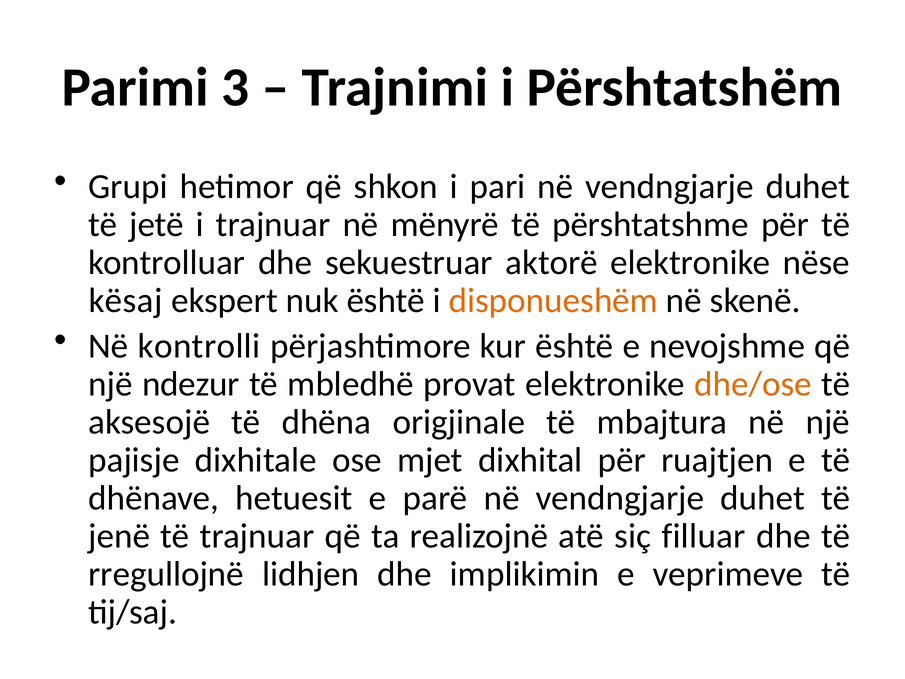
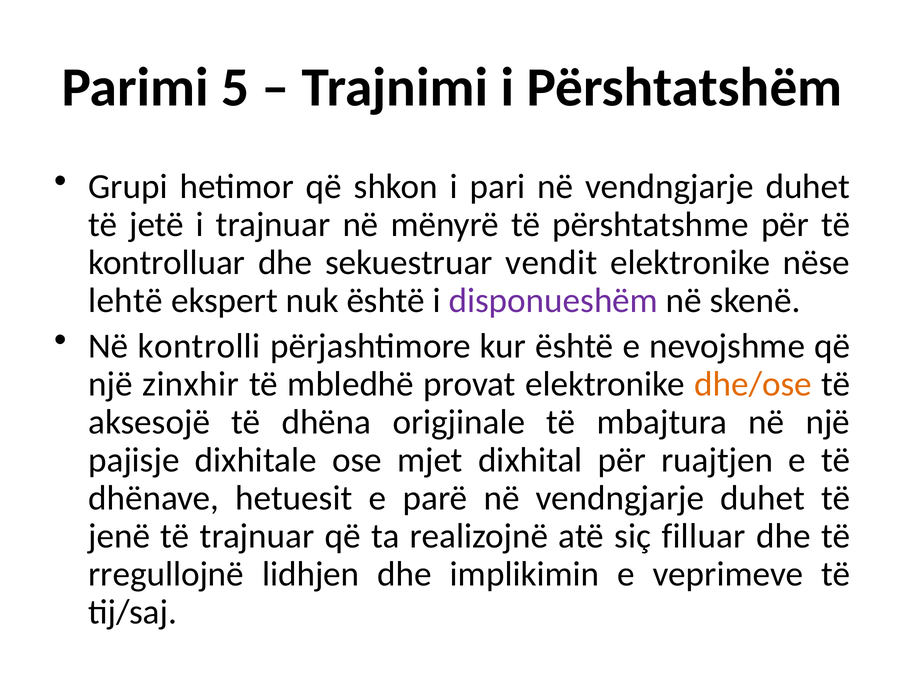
3: 3 -> 5 (235, 88)
aktorë: aktorë -> vendit (551, 263)
kësaj: kësaj -> lehtë (126, 301)
disponueshëm colour: orange -> purple (553, 301)
ndezur: ndezur -> zinxhir (191, 384)
